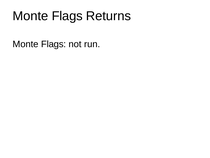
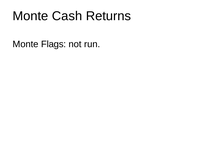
Flags: Flags -> Cash (67, 16)
